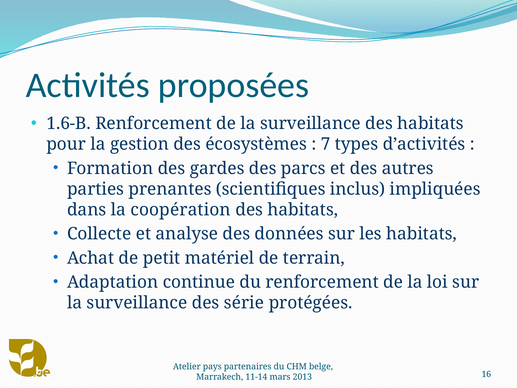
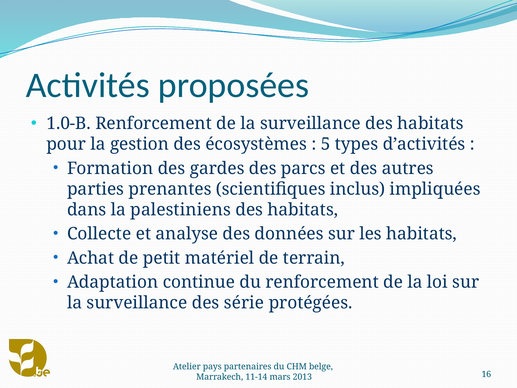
1.6-B: 1.6-B -> 1.0-B (69, 124)
7: 7 -> 5 (326, 144)
coopération: coopération -> palestiniens (181, 210)
